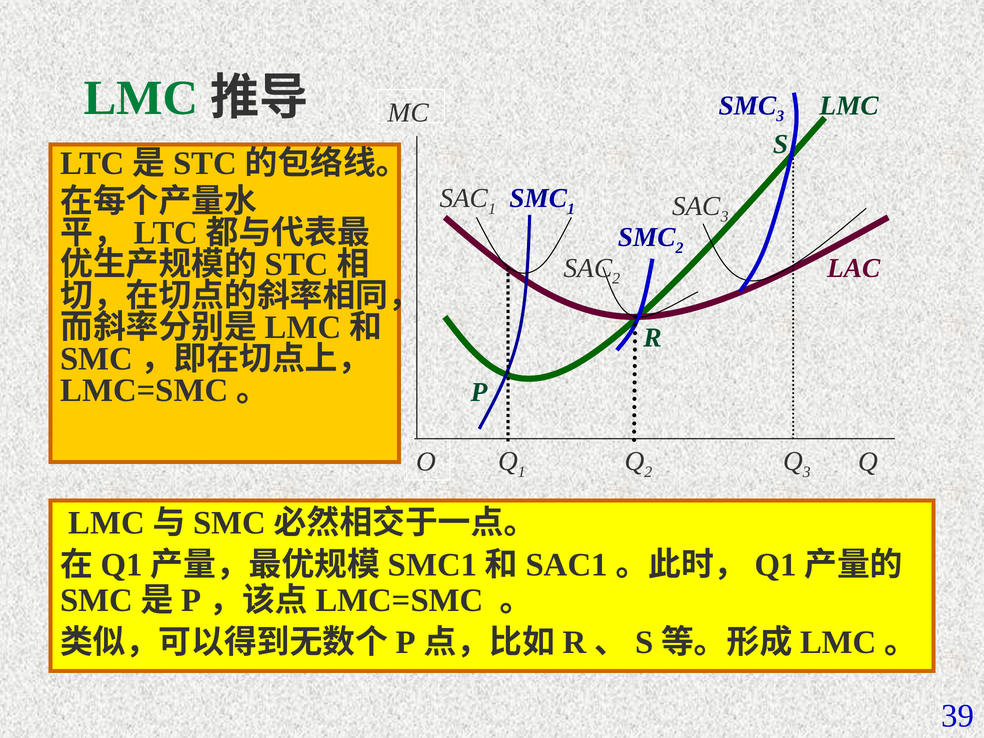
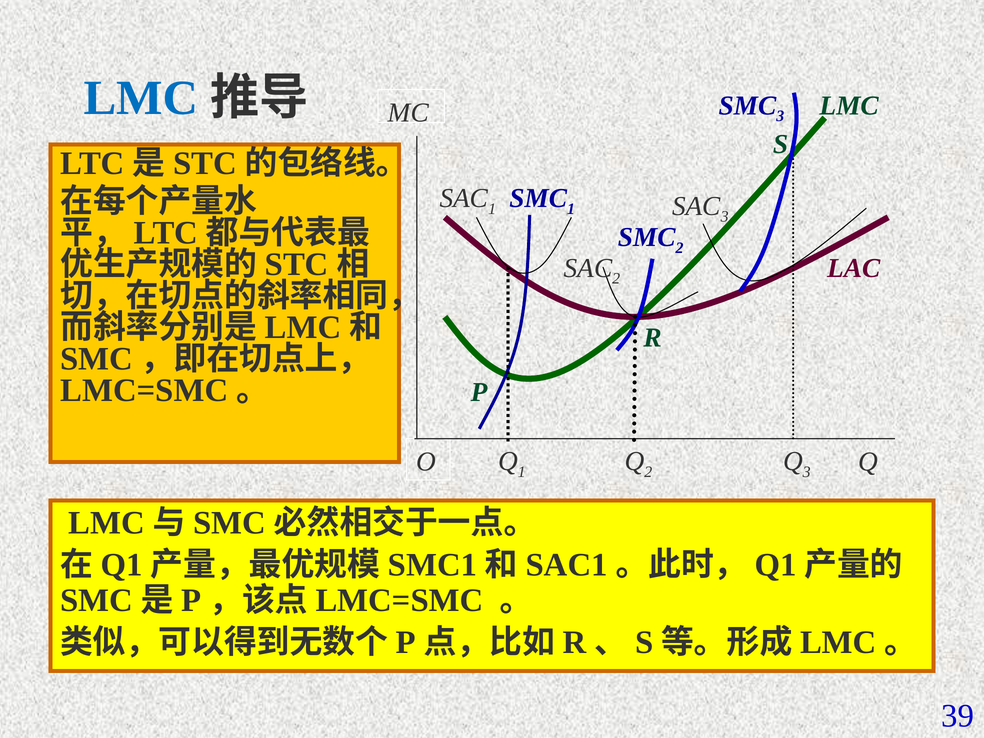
LMC colour: green -> blue (141, 98)
